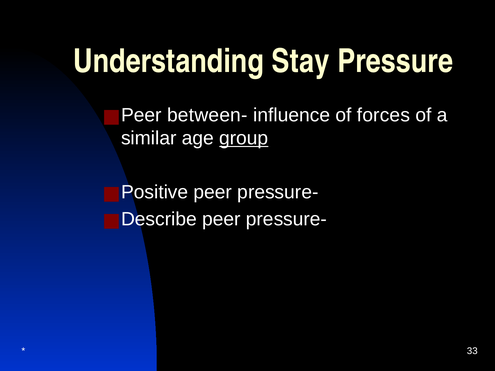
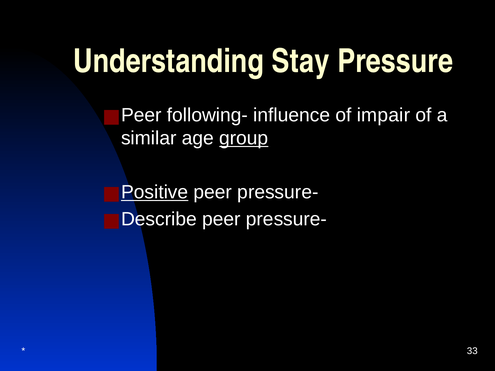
between-: between- -> following- (207, 115)
forces: forces -> impair (383, 115)
Positive underline: none -> present (155, 192)
